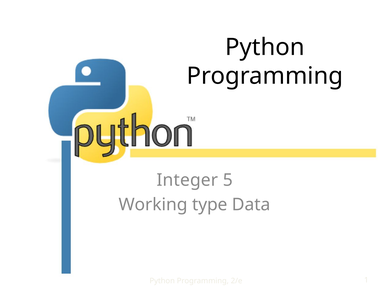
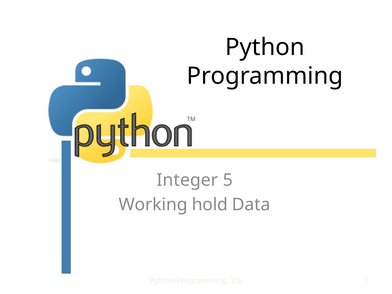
type: type -> hold (210, 205)
